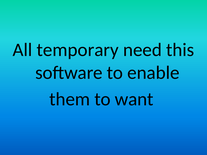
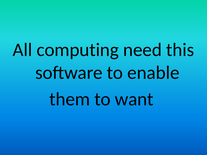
temporary: temporary -> computing (78, 50)
